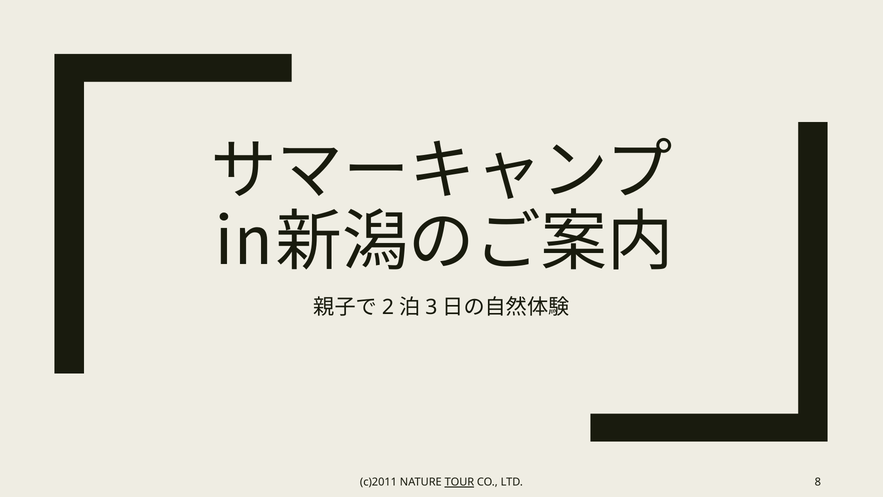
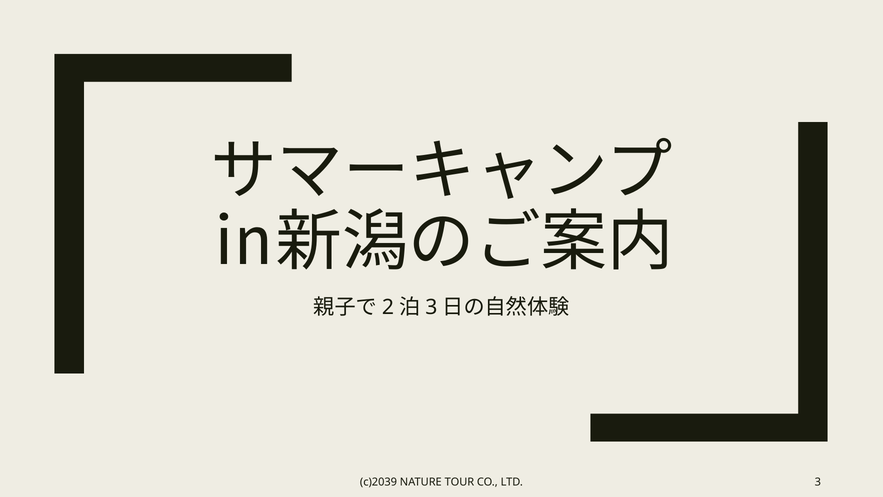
c)2011: c)2011 -> c)2039 (379, 482)
TOUR underline: present -> none (459, 482)
LTD 8: 8 -> 3 (818, 482)
